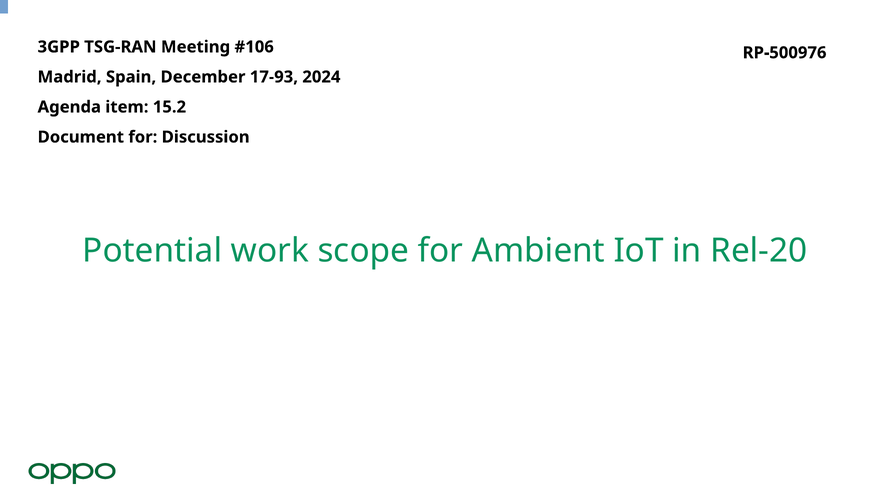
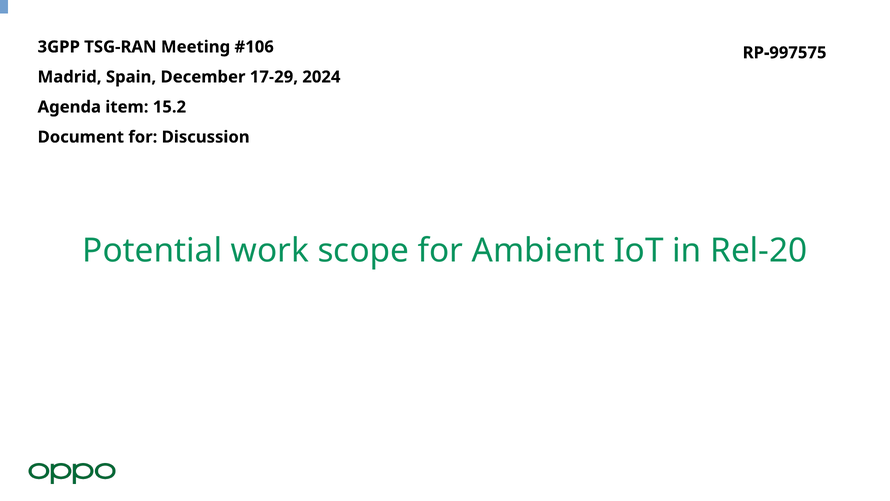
RP-500976: RP-500976 -> RP-997575 (785, 53)
17-93: 17-93 -> 17-29 (274, 77)
